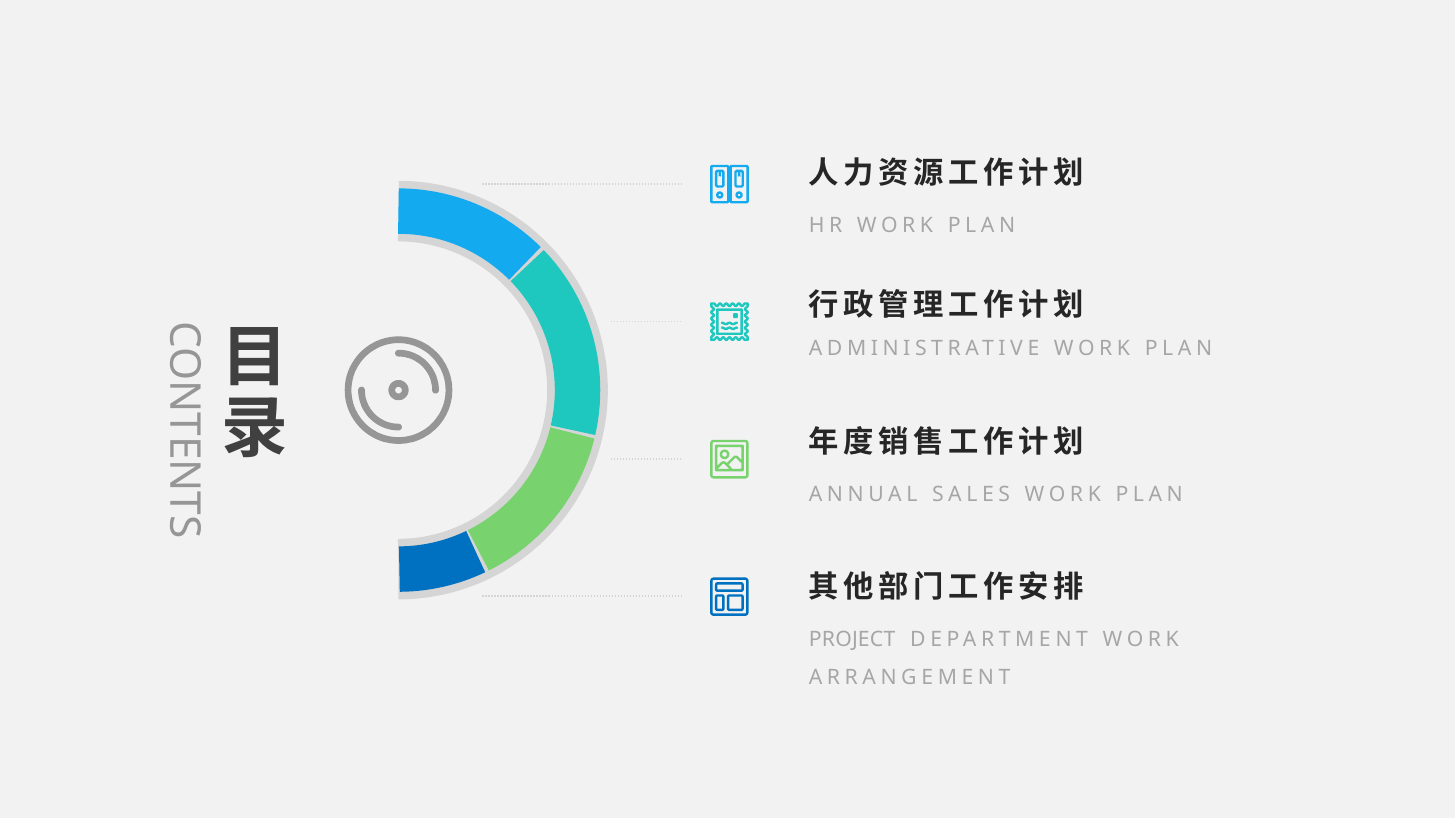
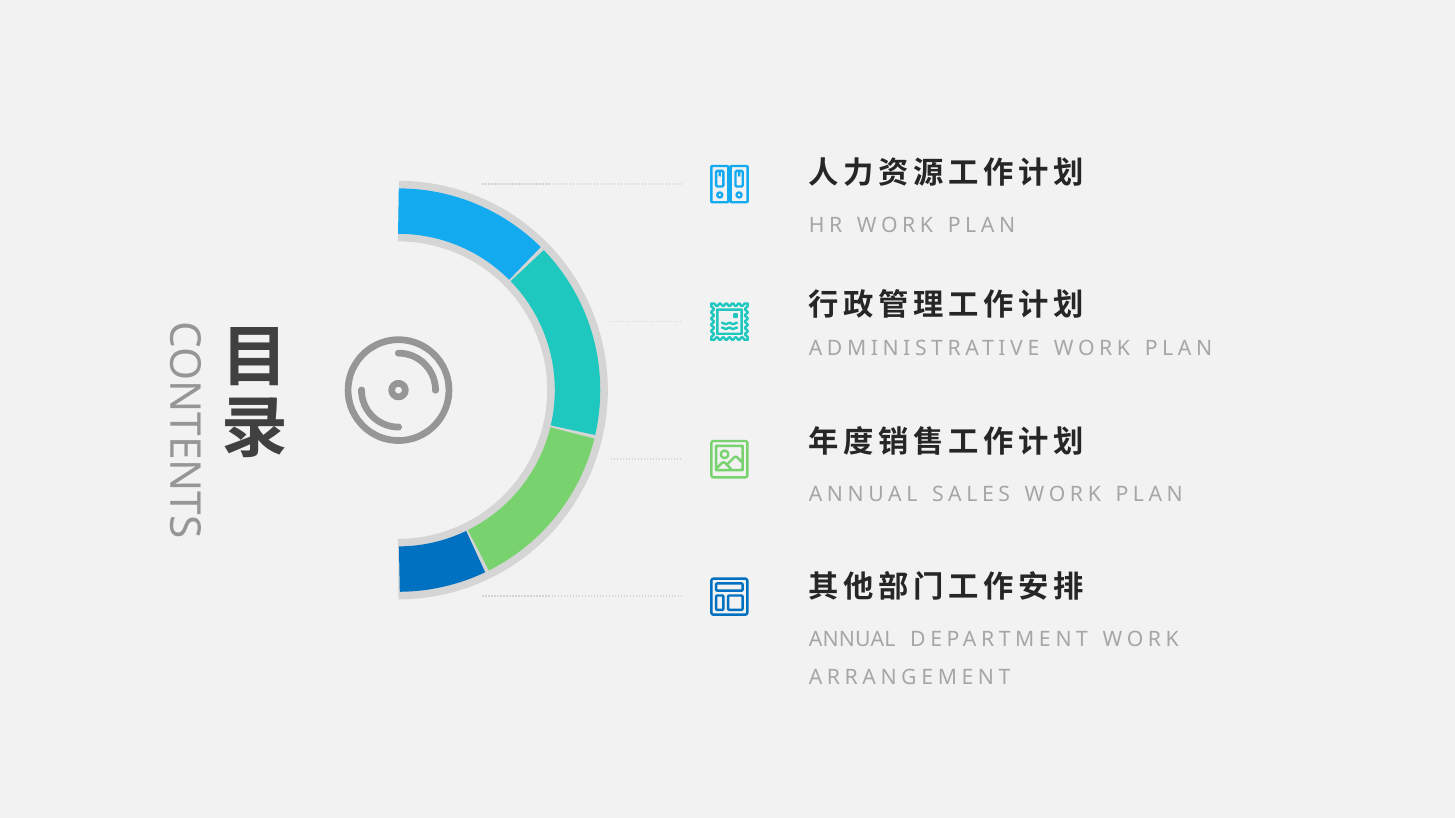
PROJECT: PROJECT -> ANNUAL (852, 640)
